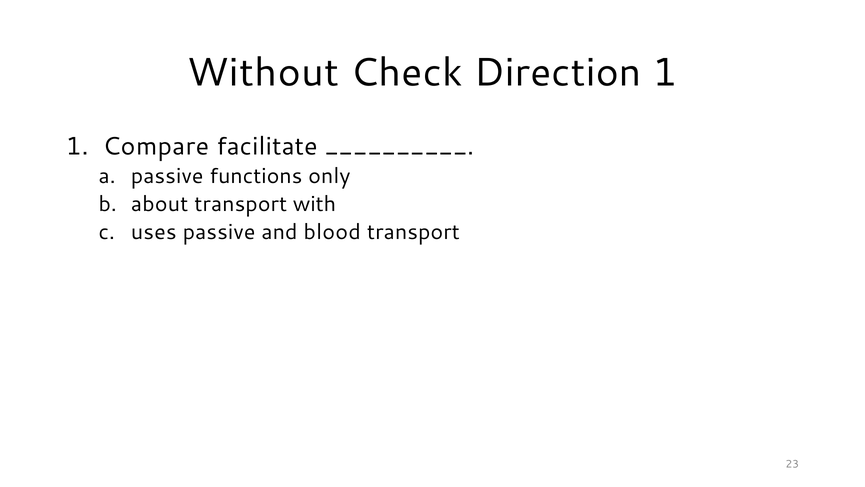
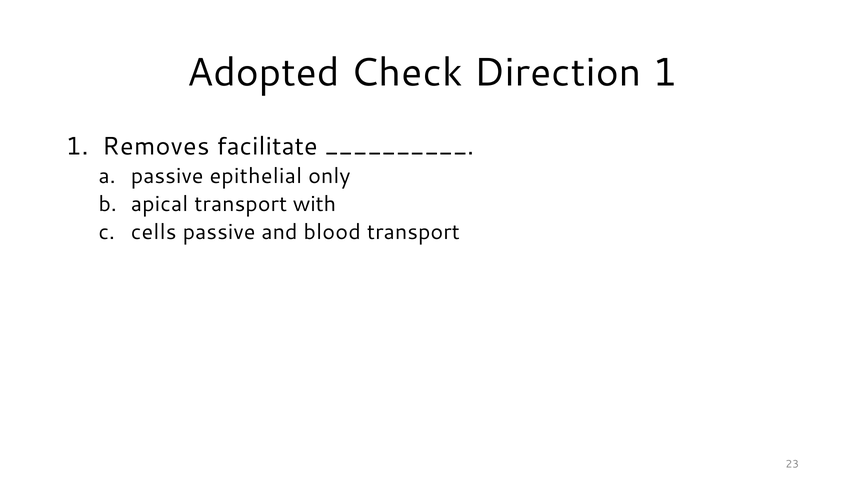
Without: Without -> Adopted (263, 73)
Compare: Compare -> Removes (156, 146)
functions: functions -> epithelial (256, 176)
about: about -> apical (160, 204)
uses: uses -> cells (154, 232)
